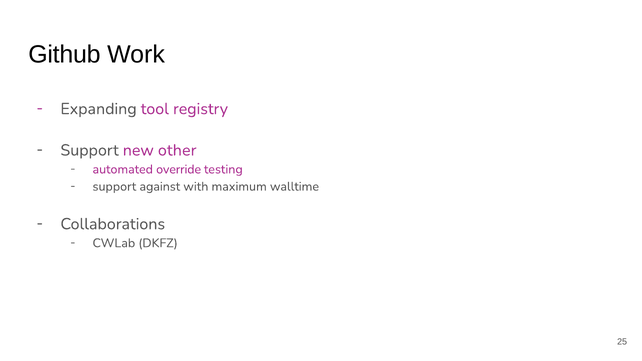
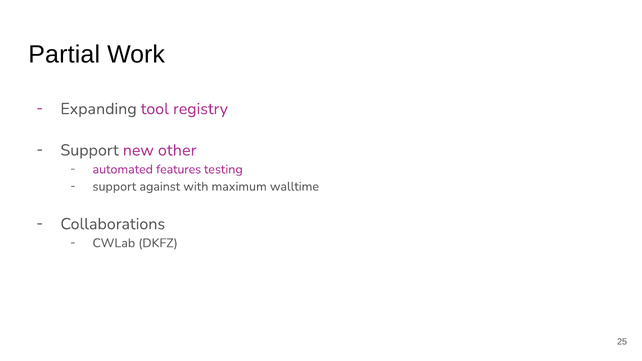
Github: Github -> Partial (64, 54)
override: override -> features (179, 169)
